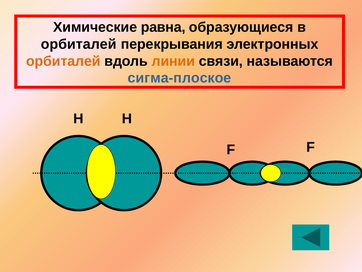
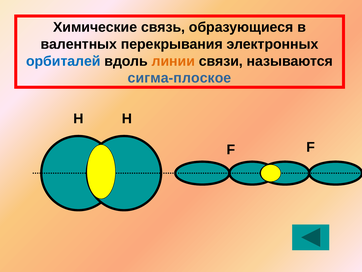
равна: равна -> связь (163, 27)
орбиталей: орбиталей -> валентных (79, 44)
орбиталей colour: orange -> blue (63, 61)
